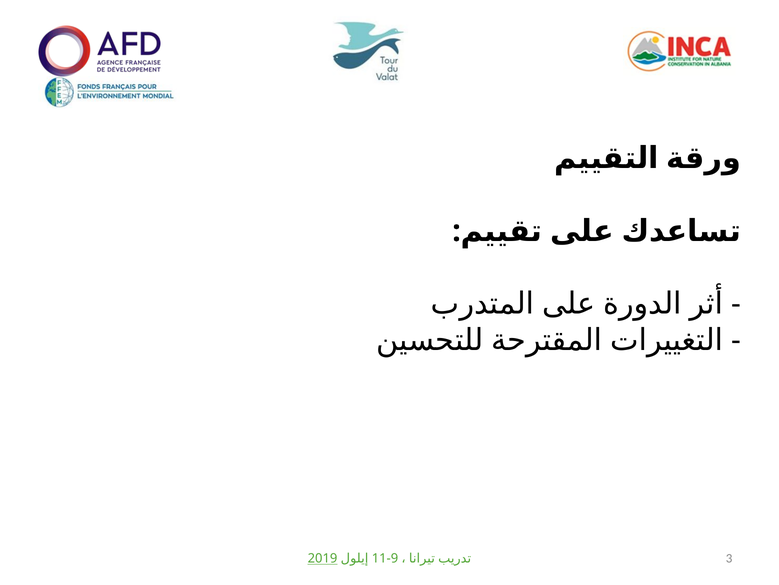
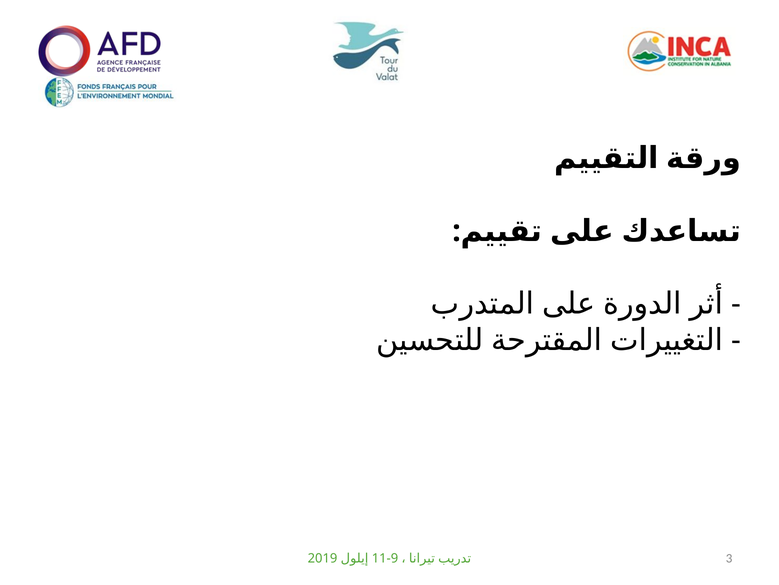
2019 underline: present -> none (323, 558)
